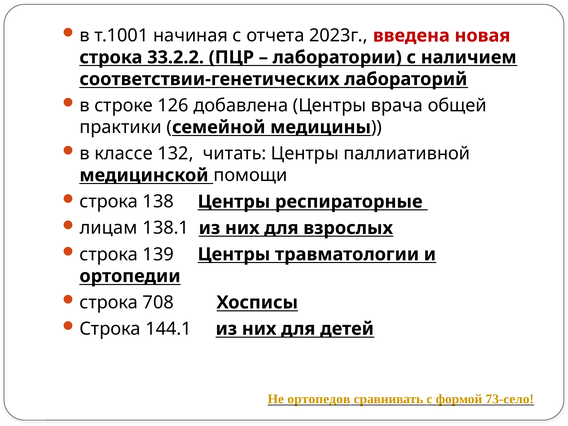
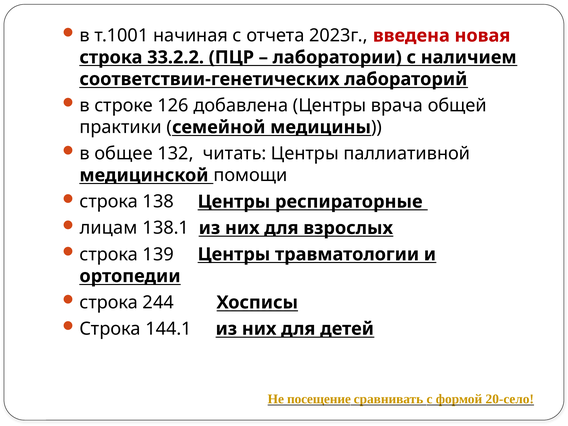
классе: классе -> общее (124, 154)
708: 708 -> 244 (158, 302)
ортопедов: ортопедов -> посещение (319, 399)
73-село: 73-село -> 20-село (510, 399)
